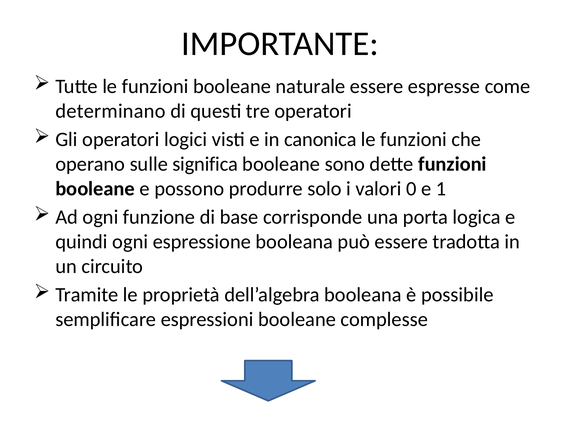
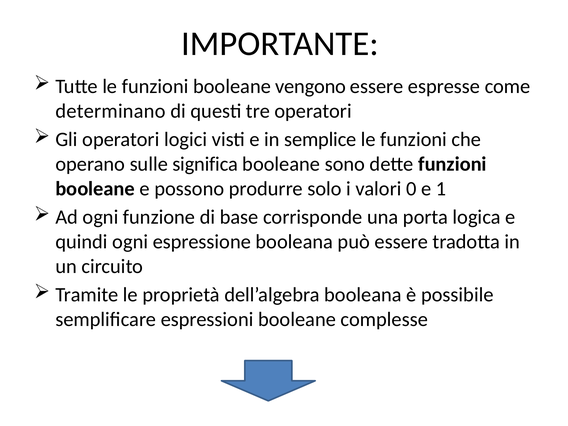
naturale: naturale -> vengono (311, 86)
canonica: canonica -> semplice (320, 140)
